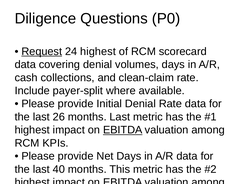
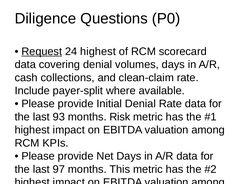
26: 26 -> 93 (59, 117)
months Last: Last -> Risk (120, 117)
EBITDA underline: present -> none (123, 130)
40: 40 -> 97 (59, 169)
